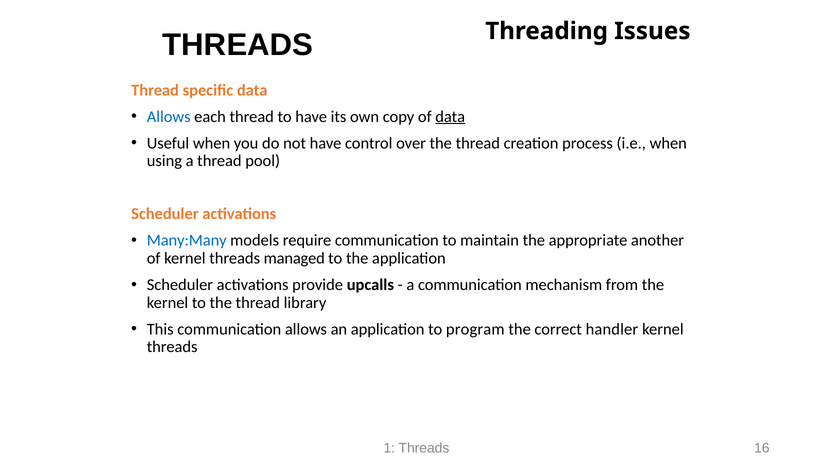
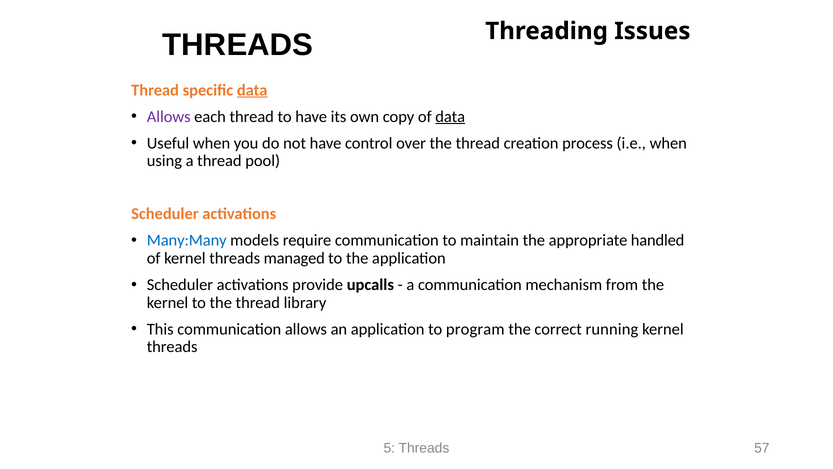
data underline: none -> present (252, 90)
Allows colour: blue -> purple (169, 117)
another: another -> handled (658, 240)
handler: handler -> running (612, 329)
1: 1 -> 5 (389, 448)
16: 16 -> 57 (762, 448)
